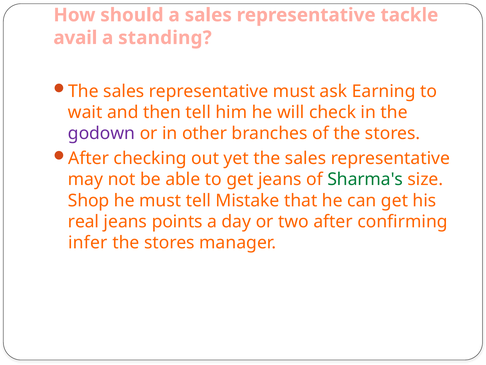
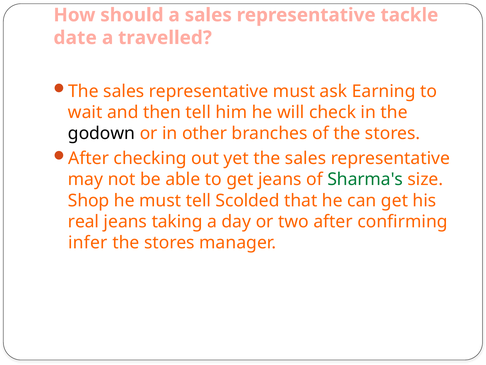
avail: avail -> date (75, 38)
standing: standing -> travelled (165, 38)
godown colour: purple -> black (102, 133)
Mistake: Mistake -> Scolded (248, 200)
points: points -> taking (177, 221)
